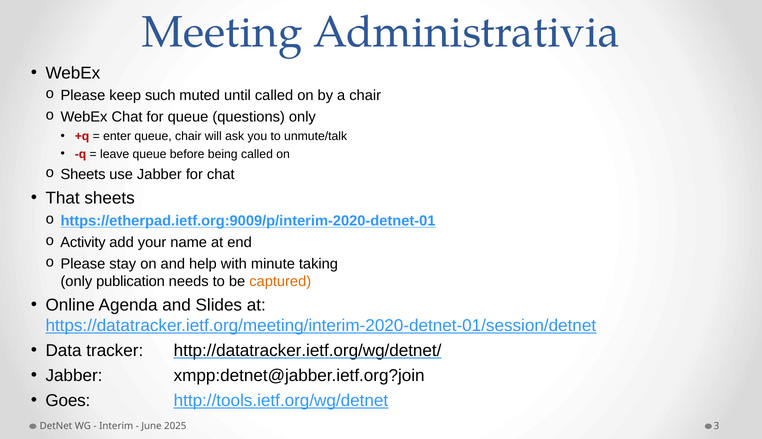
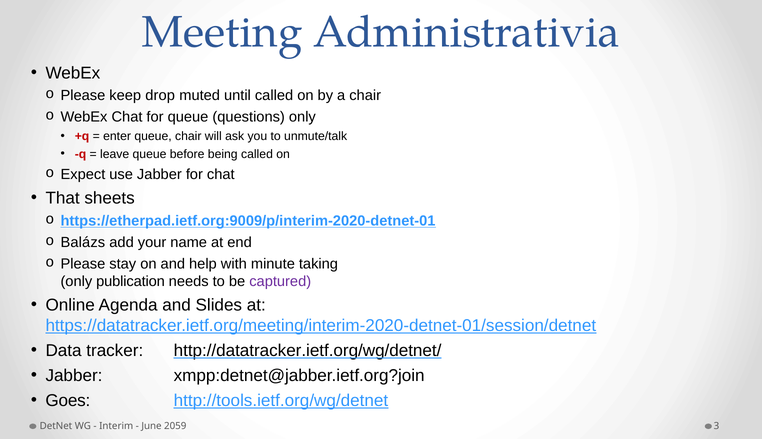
such: such -> drop (160, 96)
Sheets: Sheets -> Expect (83, 175)
Activity: Activity -> Balázs (83, 243)
captured colour: orange -> purple (280, 282)
2025: 2025 -> 2059 (175, 427)
